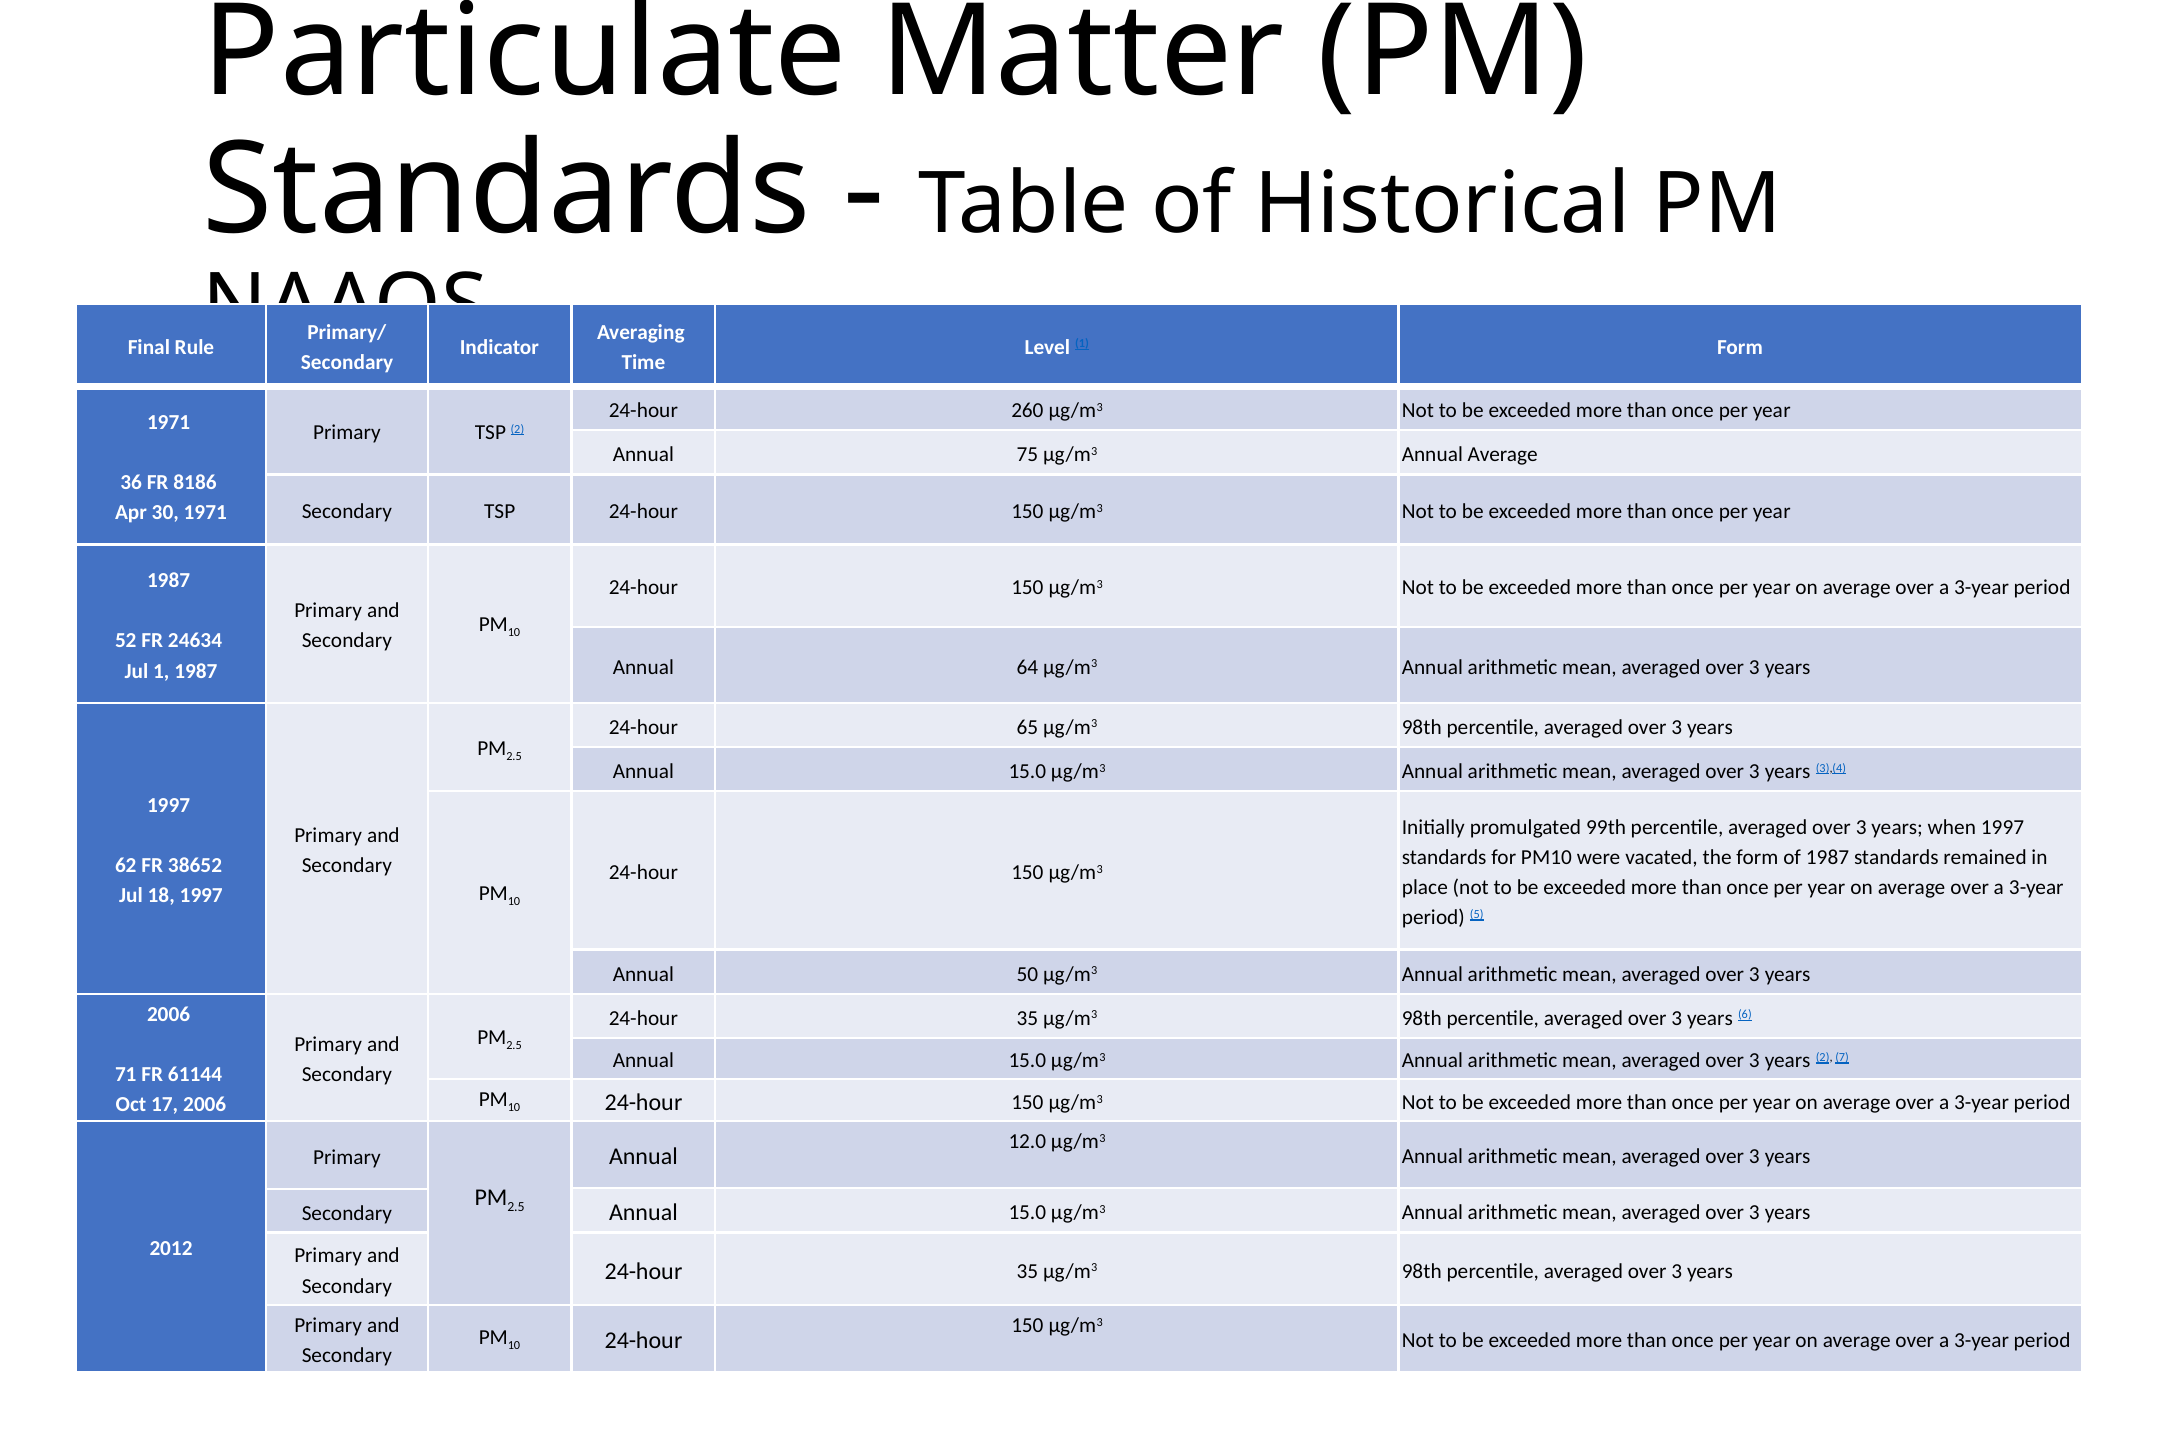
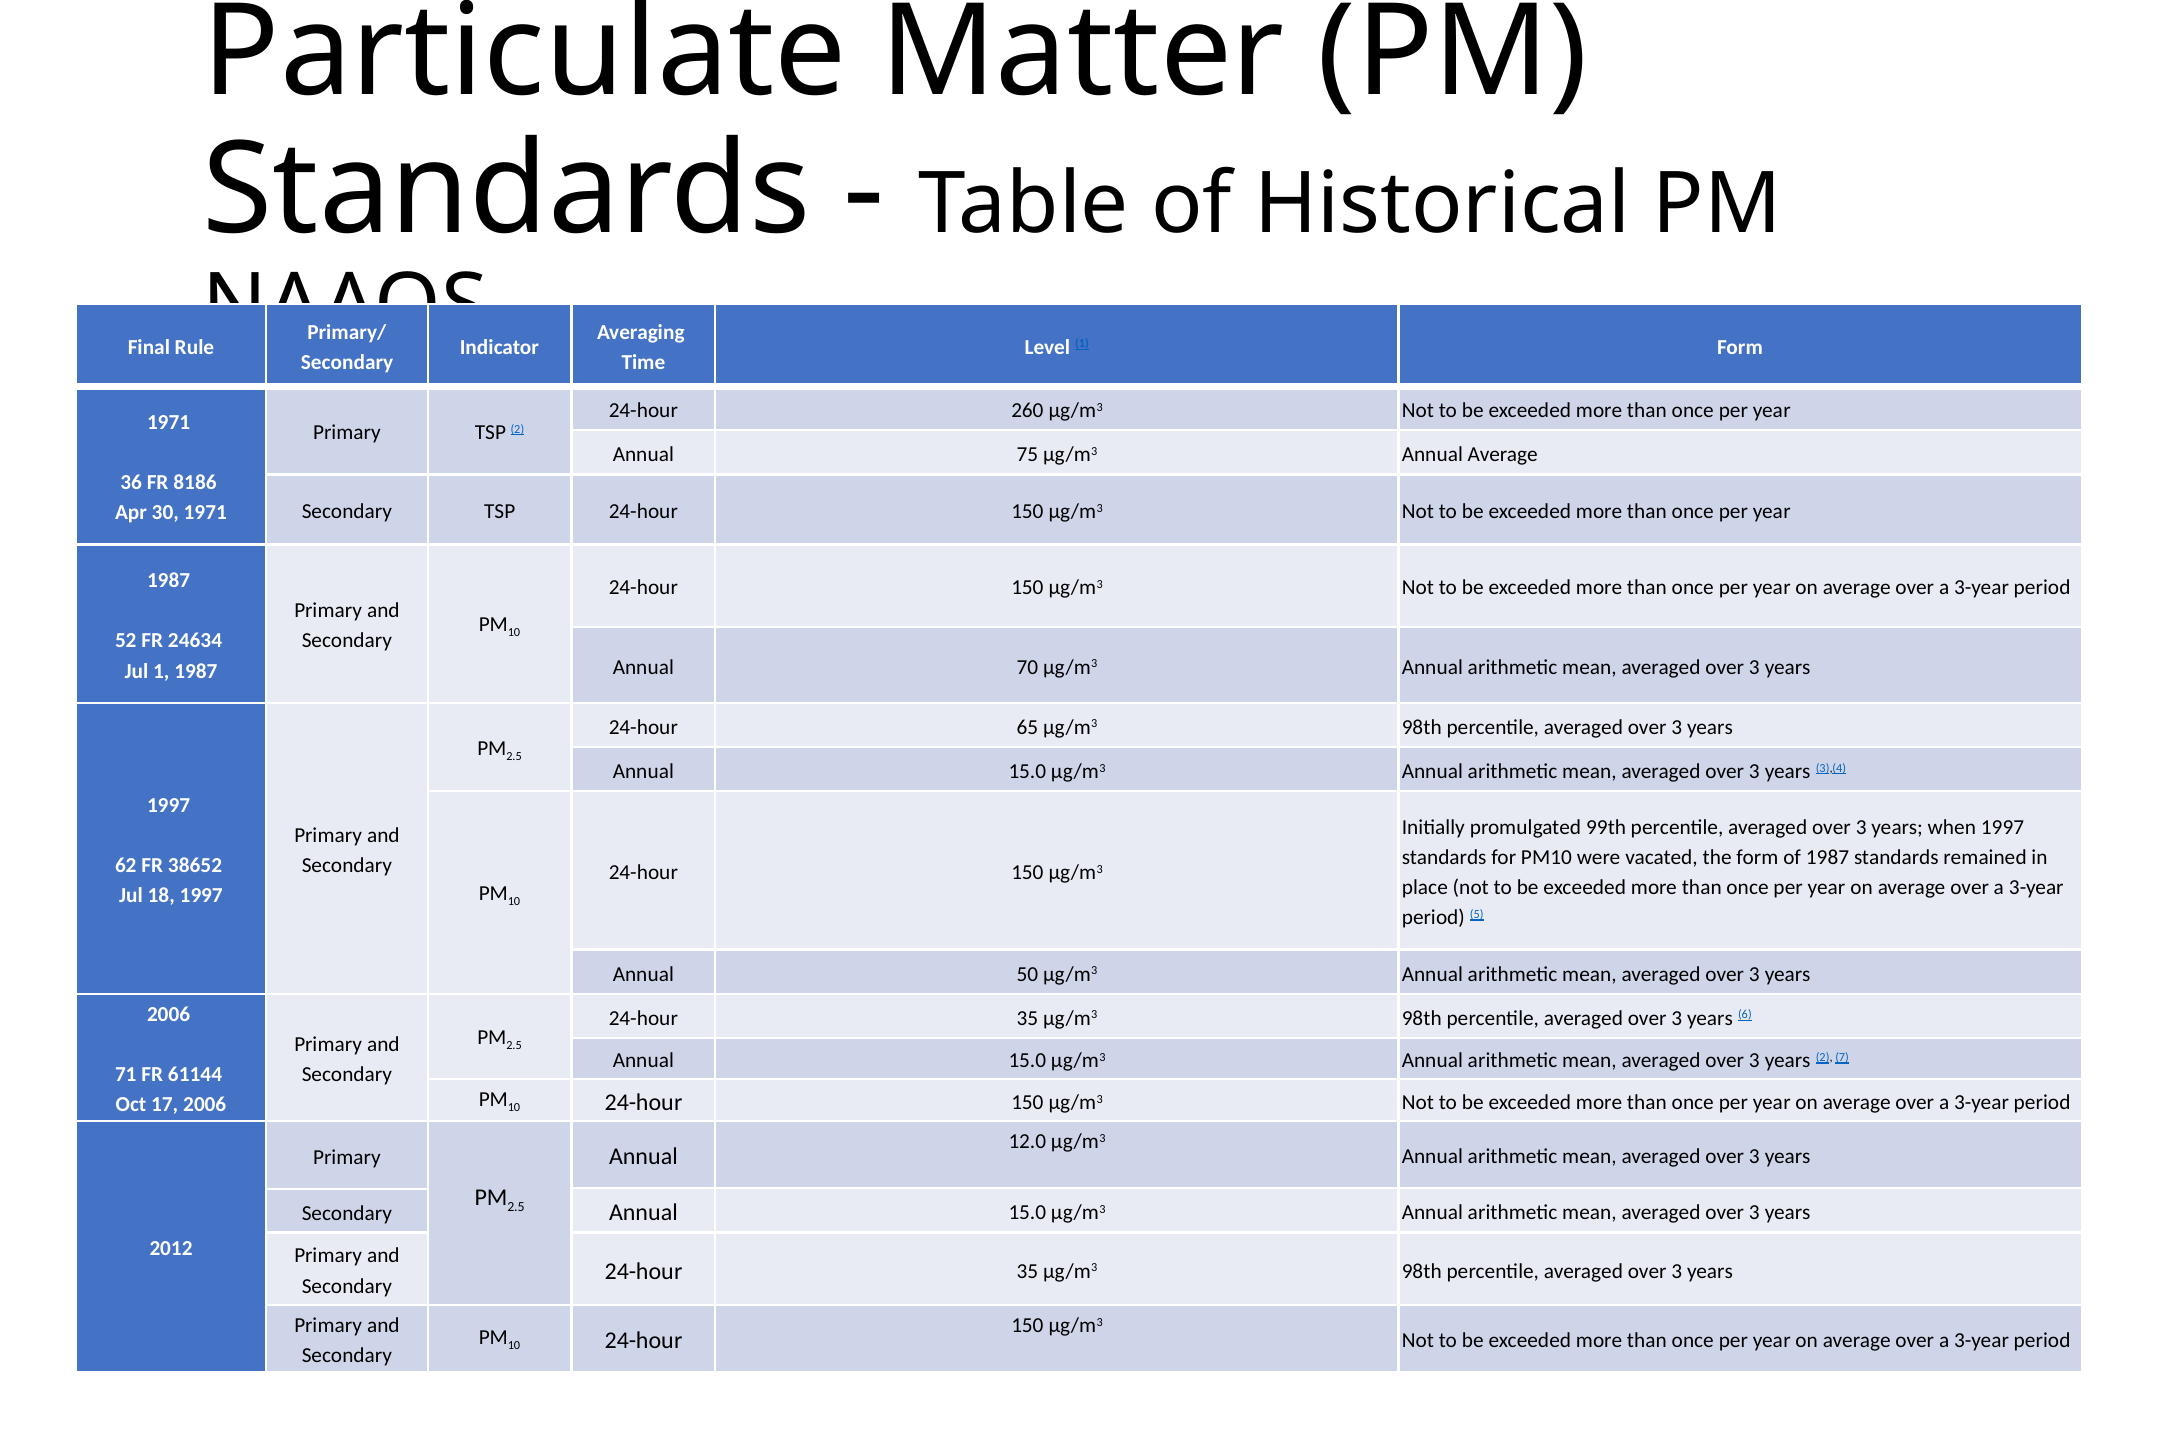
64: 64 -> 70 (1027, 667)
